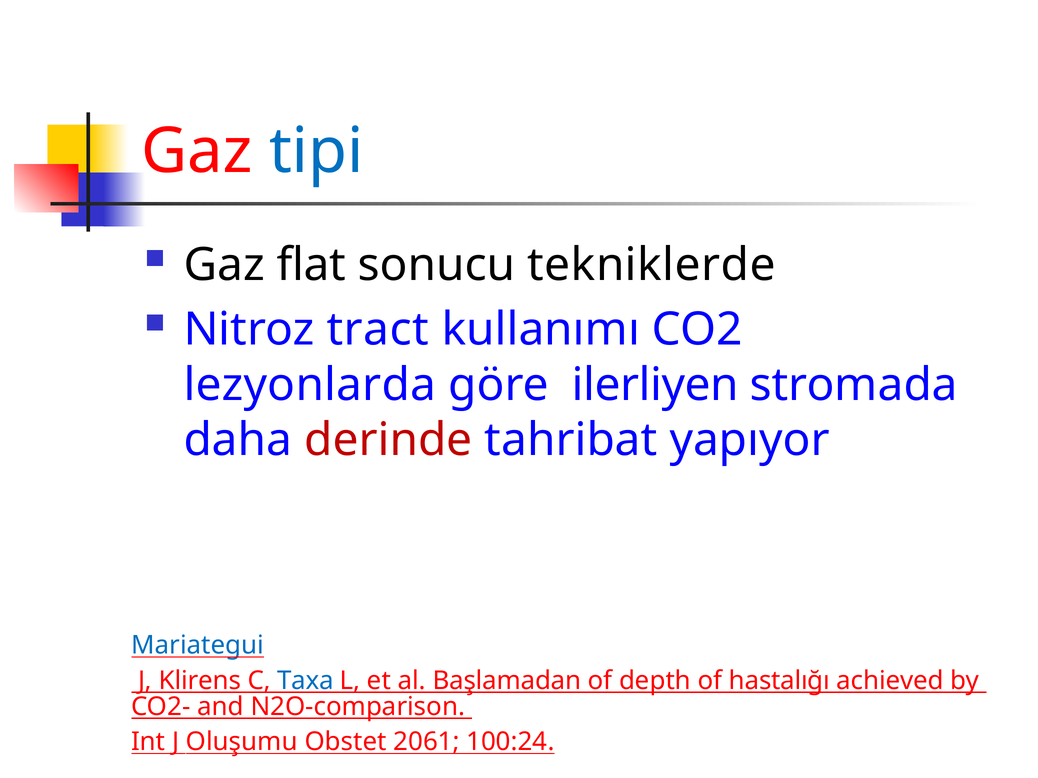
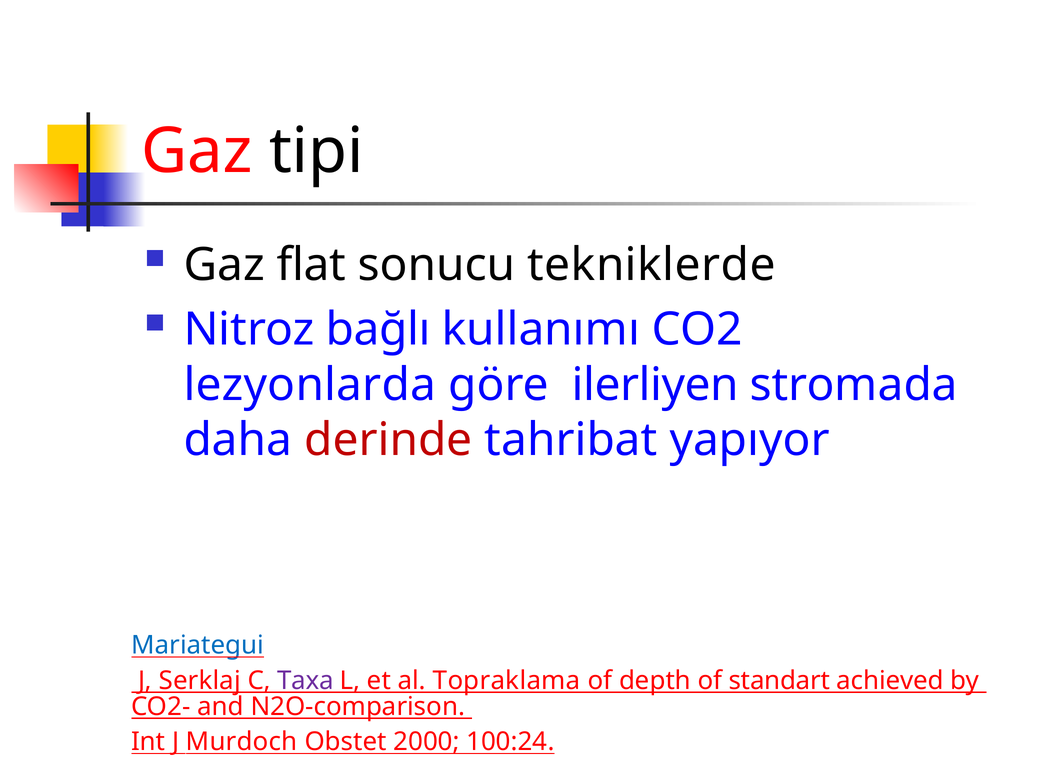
tipi colour: blue -> black (316, 151)
tract: tract -> bağlı (378, 330)
Klirens: Klirens -> Serklaj (200, 681)
Taxa colour: blue -> purple (306, 681)
Başlamadan: Başlamadan -> Topraklama (507, 681)
hastalığı: hastalığı -> standart (779, 681)
Oluşumu: Oluşumu -> Murdoch (242, 742)
2061: 2061 -> 2000 (426, 742)
